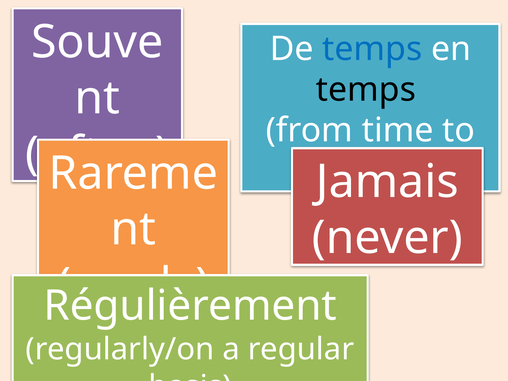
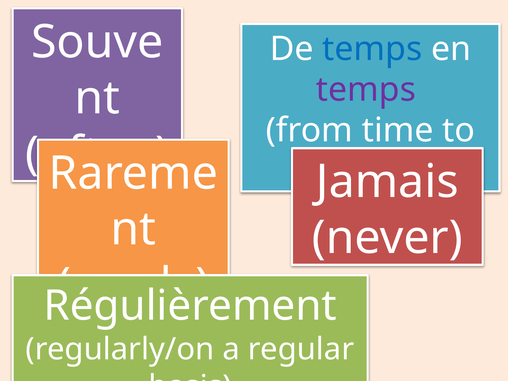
temps colour: black -> purple (366, 90)
